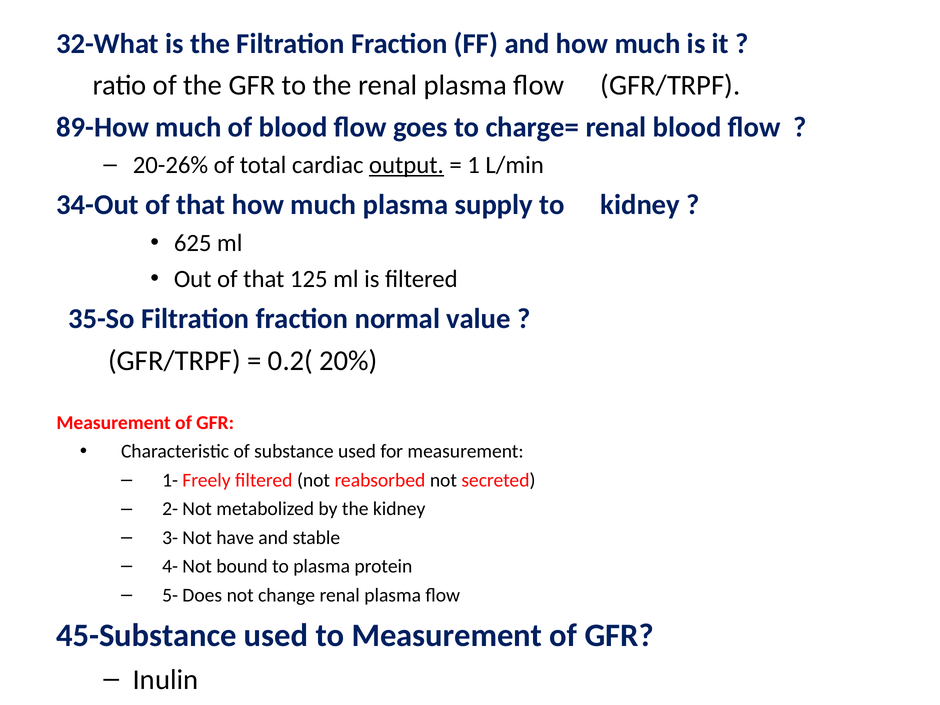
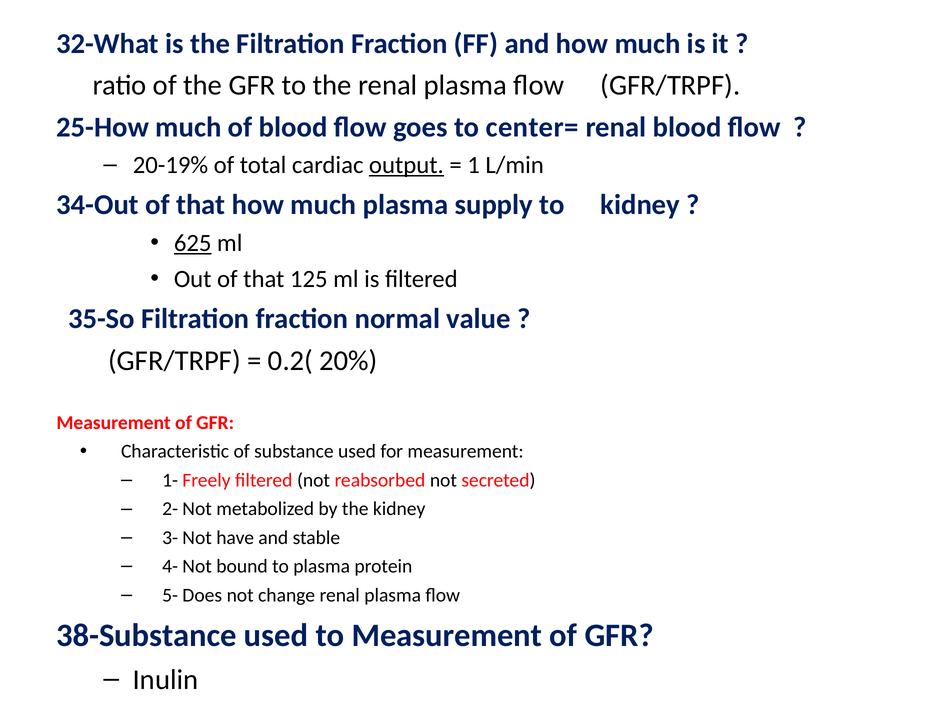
89-How: 89-How -> 25-How (103, 127)
charge=: charge= -> center= (532, 127)
20-26%: 20-26% -> 20-19% (170, 165)
625 underline: none -> present (193, 243)
45-Substance: 45-Substance -> 38-Substance (147, 636)
